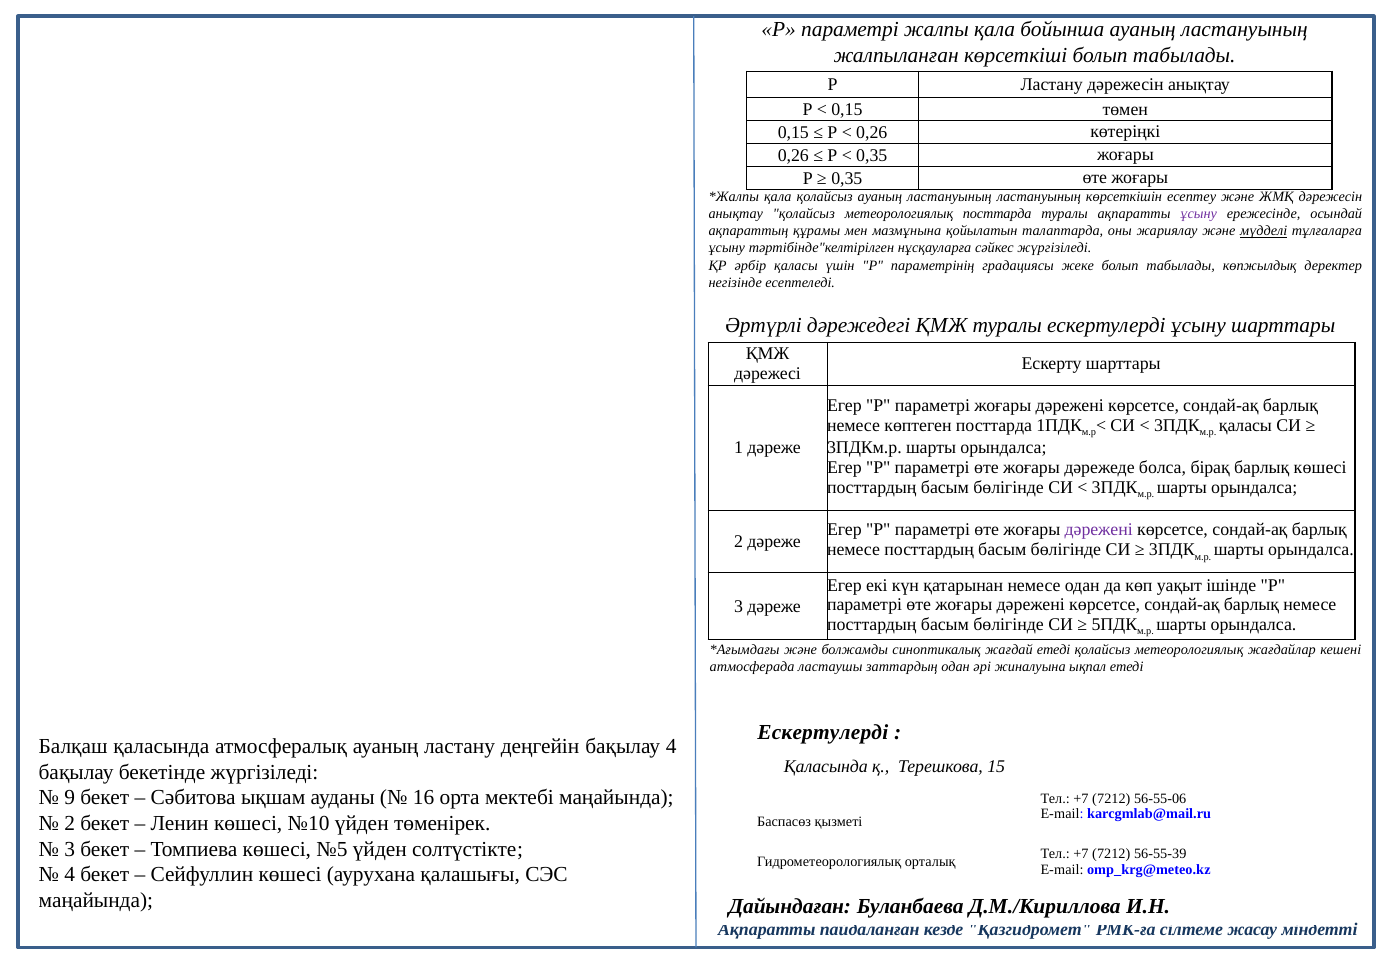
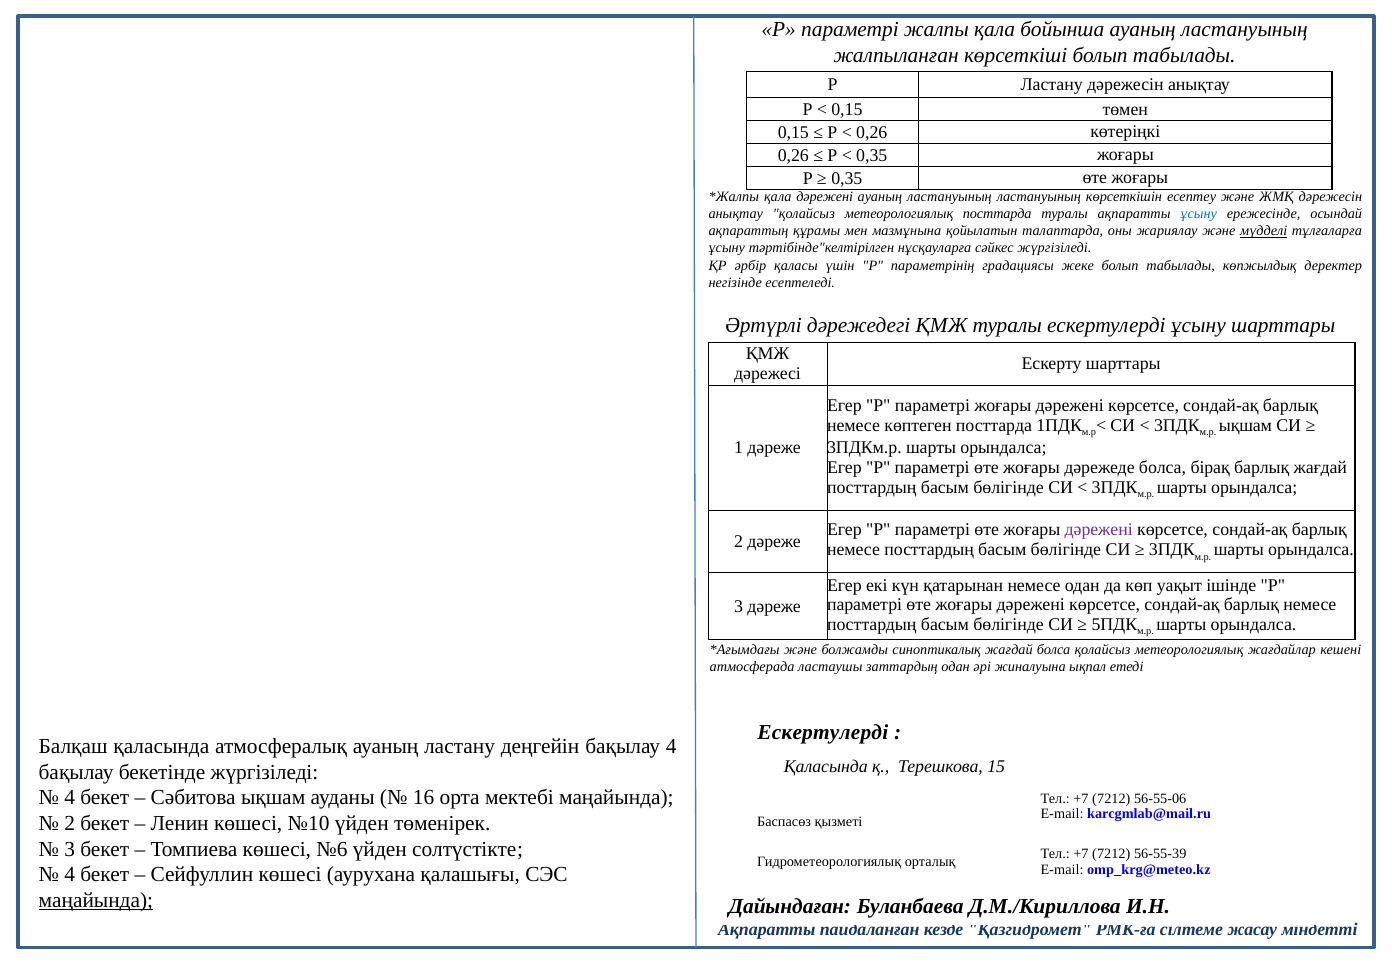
қала қолайсыз: қолайсыз -> дәрежені (825, 197)
ұсыну colour: purple -> blue (1199, 214)
қаласы: қаласы -> ықшам (1245, 425)
барлық көшесі: көшесі -> жағдай (1320, 467)
жағдай етеді: етеді -> болса (1054, 650)
9: 9 -> 4 (70, 798)
№5: №5 -> №6 (332, 849)
маңайында underline: none -> present (96, 900)
